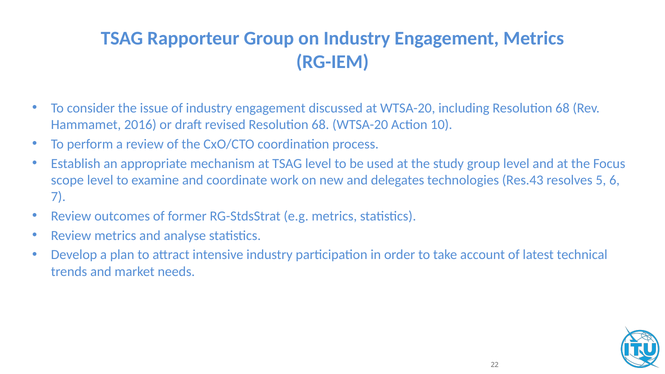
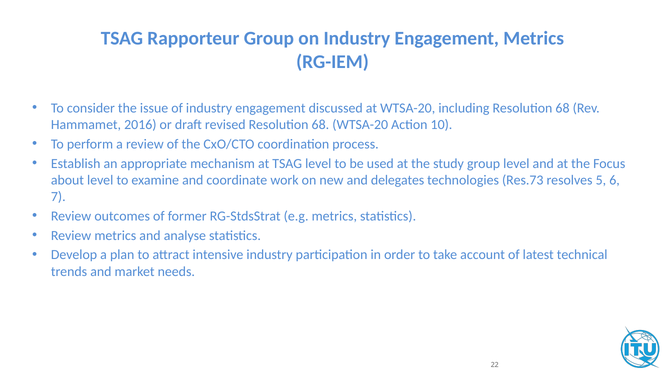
scope: scope -> about (67, 180)
Res.43: Res.43 -> Res.73 (523, 180)
